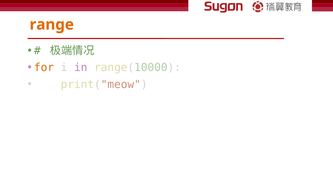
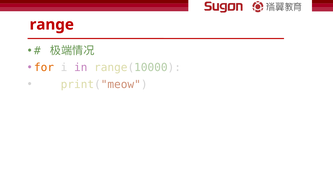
range colour: orange -> red (52, 25)
